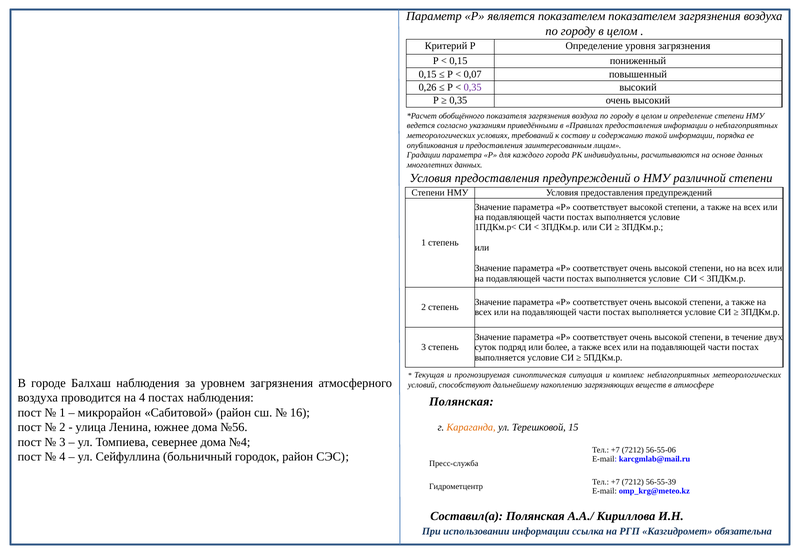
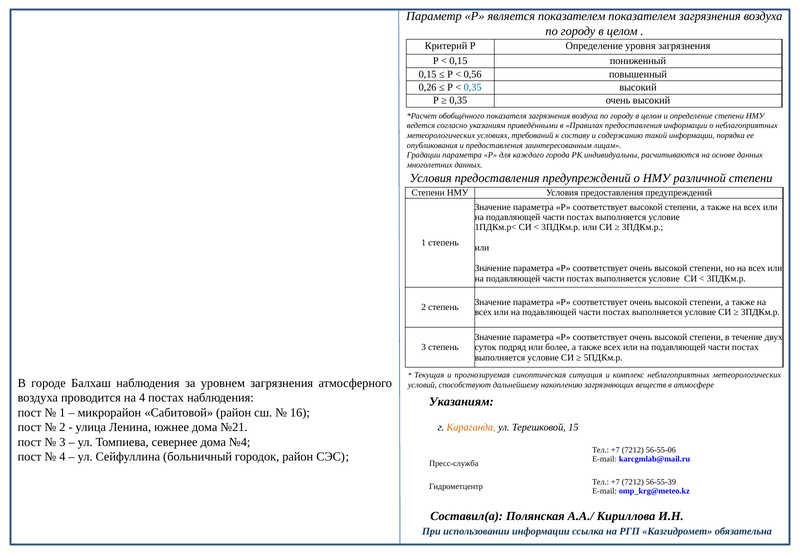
0,07: 0,07 -> 0,56 (473, 74)
0,35 colour: purple -> blue (473, 87)
Полянская: Полянская -> Указаниям (461, 401)
№56: №56 -> №21 (234, 427)
